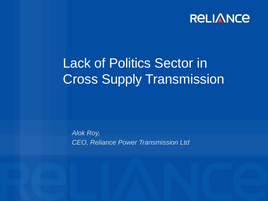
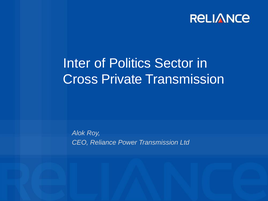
Lack: Lack -> Inter (77, 63)
Supply: Supply -> Private (122, 79)
